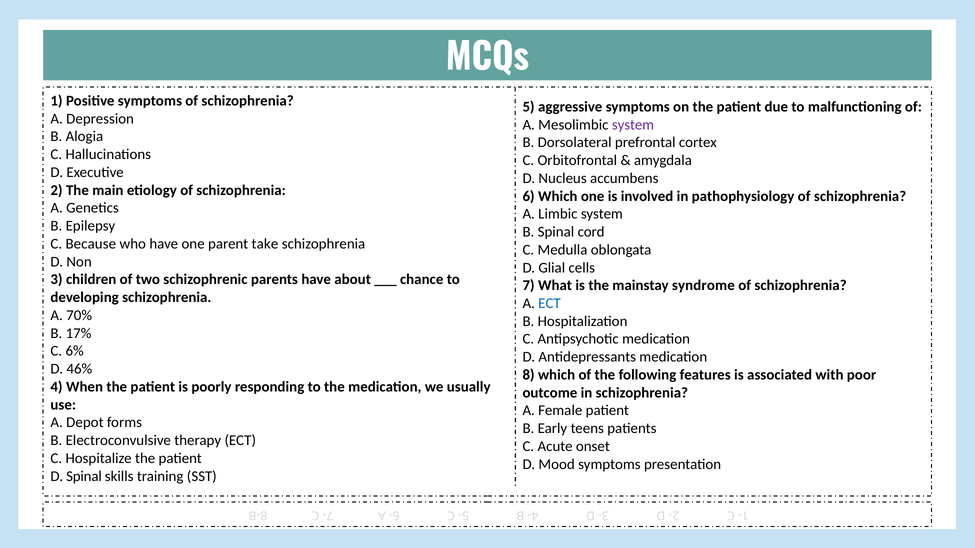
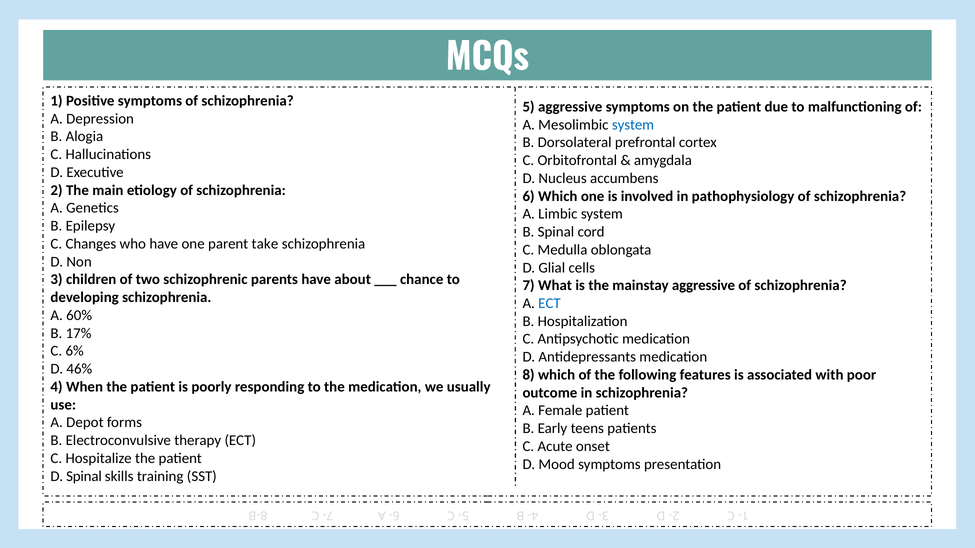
system colour: purple -> blue (633, 125)
Because: Because -> Changes (91, 244)
mainstay syndrome: syndrome -> aggressive (704, 286)
70%: 70% -> 60% (79, 316)
